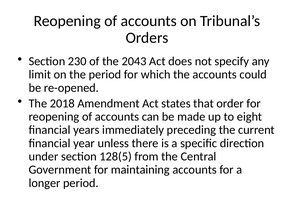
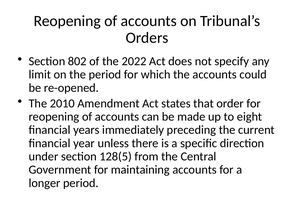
230: 230 -> 802 (77, 61)
2043: 2043 -> 2022 (134, 61)
2018: 2018 -> 2010 (62, 103)
